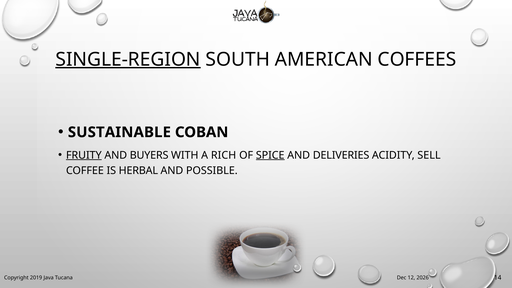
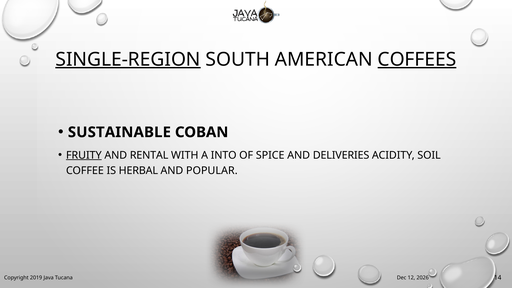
COFFEES underline: none -> present (417, 59)
BUYERS: BUYERS -> RENTAL (149, 155)
RICH: RICH -> INTO (224, 155)
SPICE underline: present -> none (270, 155)
SELL: SELL -> SOIL (429, 155)
POSSIBLE: POSSIBLE -> POPULAR (212, 171)
